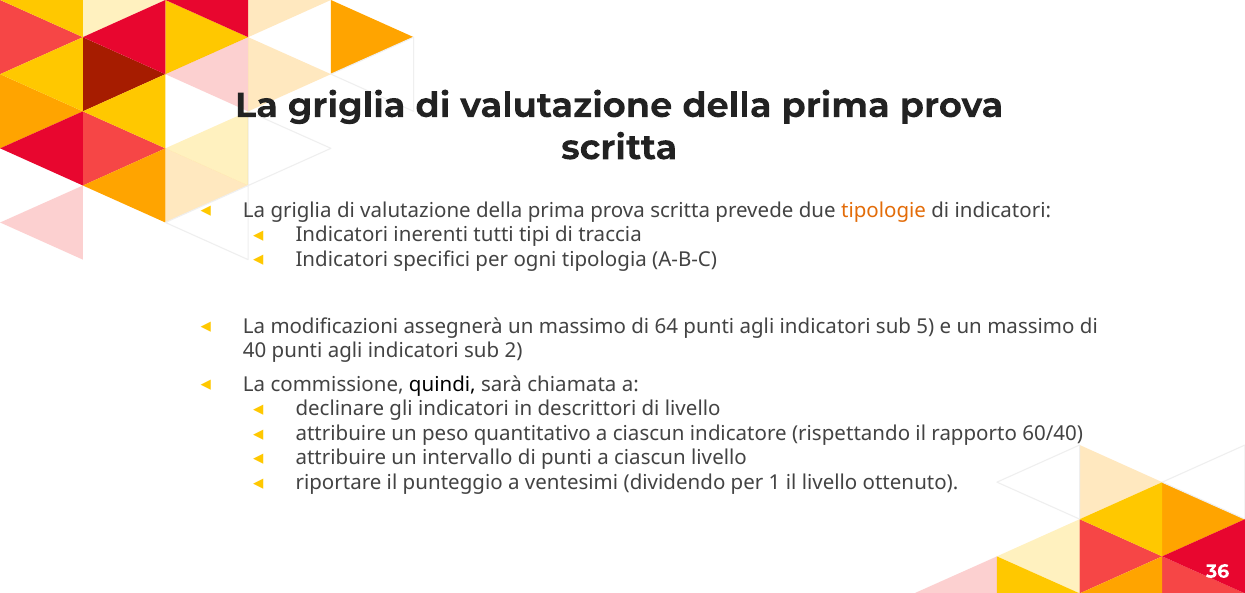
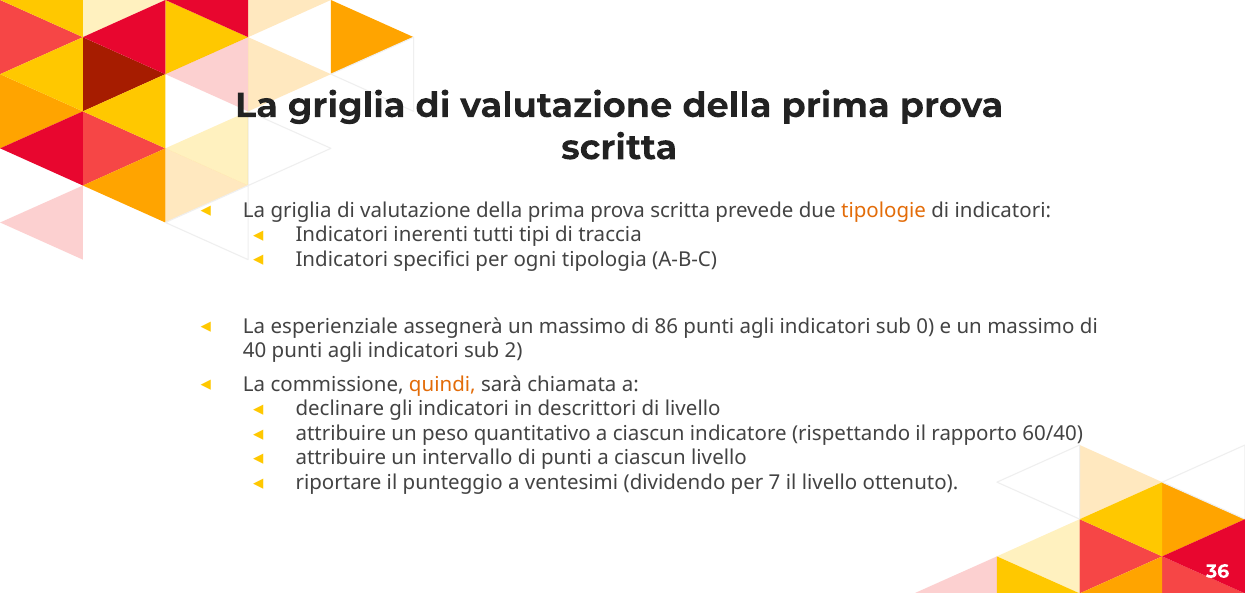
modificazioni: modificazioni -> esperienziale (334, 326)
64: 64 -> 86 (666, 326)
5: 5 -> 0 (925, 326)
quindi colour: black -> orange (442, 384)
1: 1 -> 7 (775, 483)
